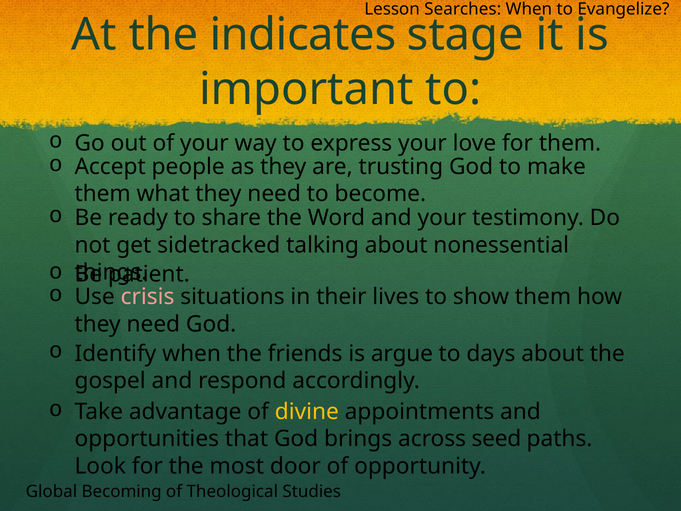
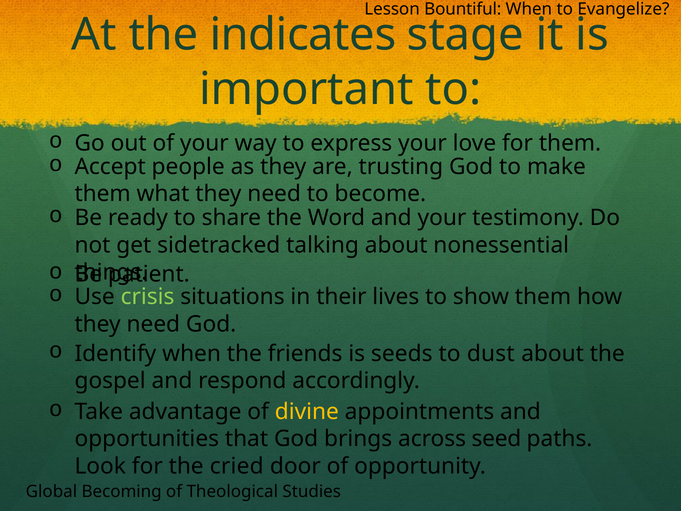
Searches: Searches -> Bountiful (463, 9)
crisis colour: pink -> light green (148, 297)
argue: argue -> seeds (402, 353)
days: days -> dust (491, 353)
most: most -> cried (237, 466)
